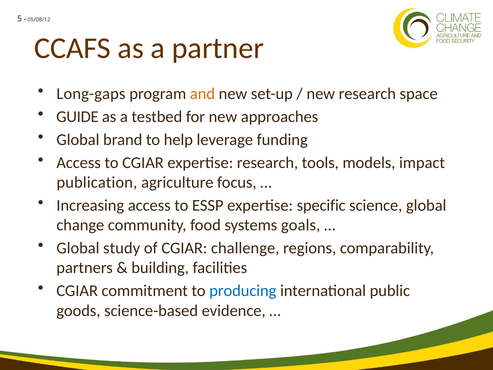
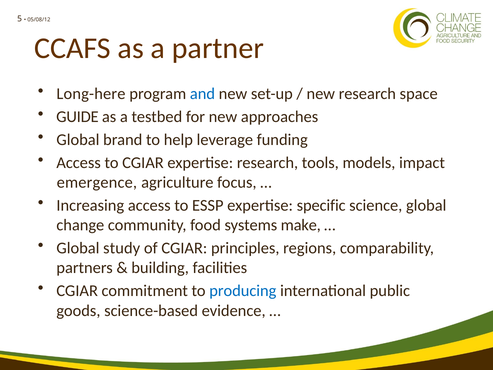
Long-gaps: Long-gaps -> Long-here (91, 94)
and colour: orange -> blue (202, 94)
publication: publication -> emergence (97, 182)
goals: goals -> make (301, 225)
challenge: challenge -> principles (245, 248)
